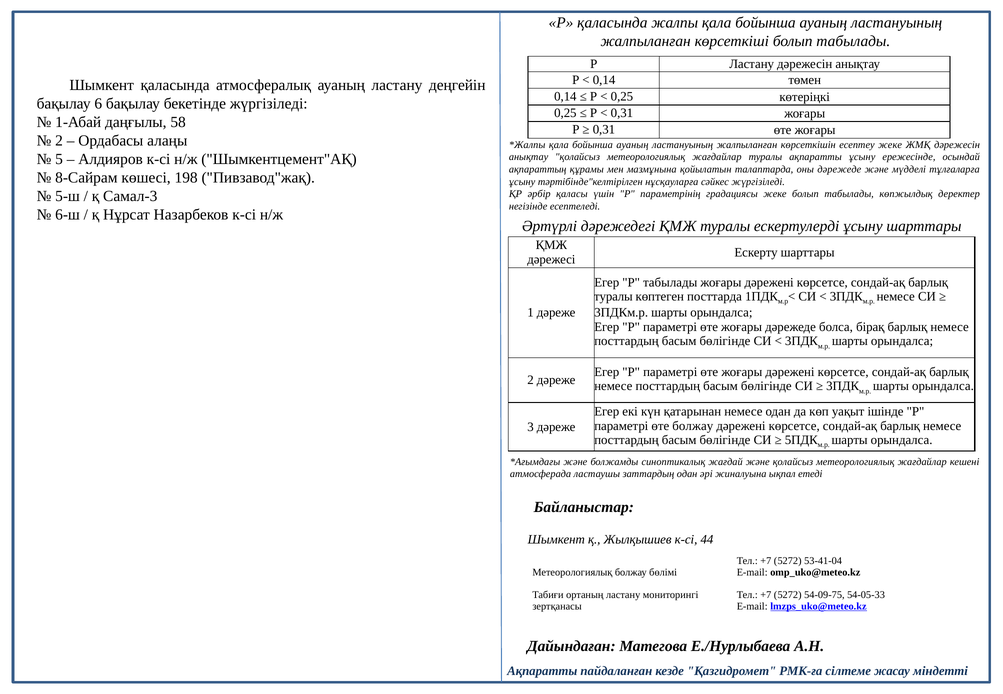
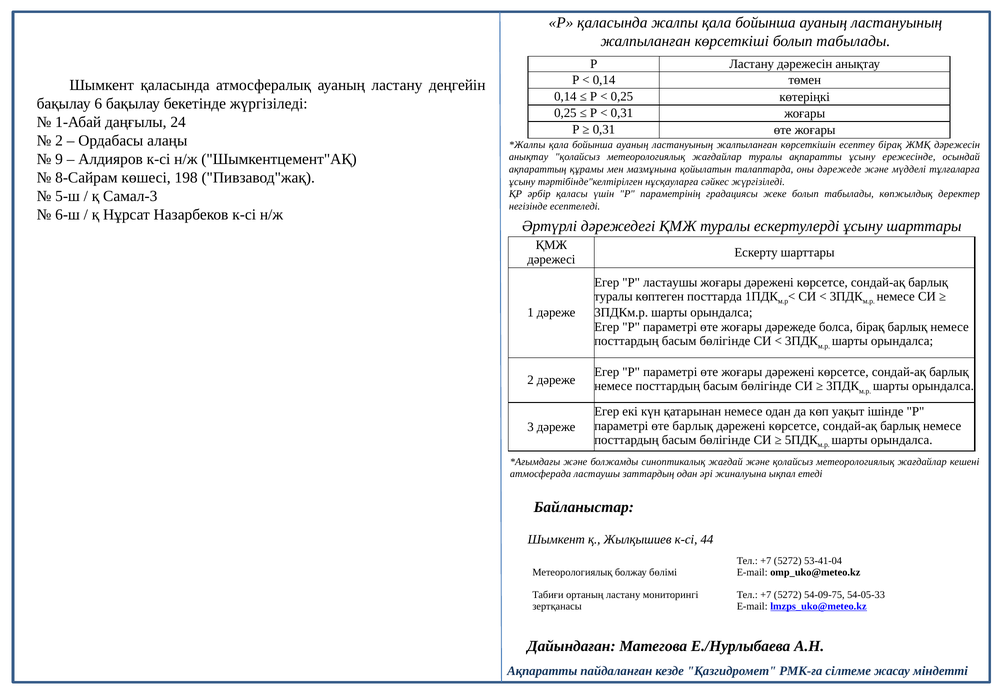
58: 58 -> 24 (178, 122)
есептеу жеке: жеке -> бірақ (890, 145)
5: 5 -> 9 (59, 159)
Р табылады: табылады -> ластаушы (670, 282)
өте болжау: болжау -> барлық (693, 426)
